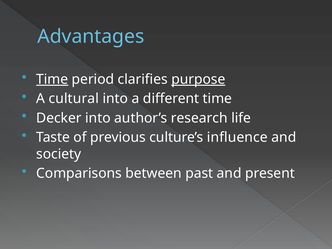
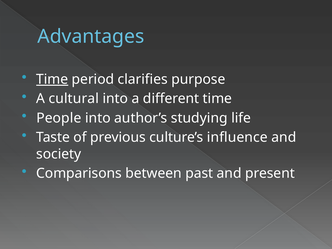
purpose underline: present -> none (198, 79)
Decker: Decker -> People (59, 118)
research: research -> studying (199, 118)
